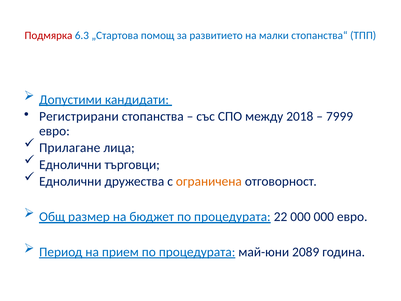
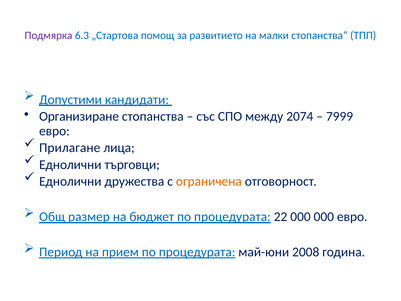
Подмярка colour: red -> purple (48, 36)
Регистрирани: Регистрирани -> Организиране (79, 116)
2018: 2018 -> 2074 (300, 116)
2089: 2089 -> 2008 (306, 252)
